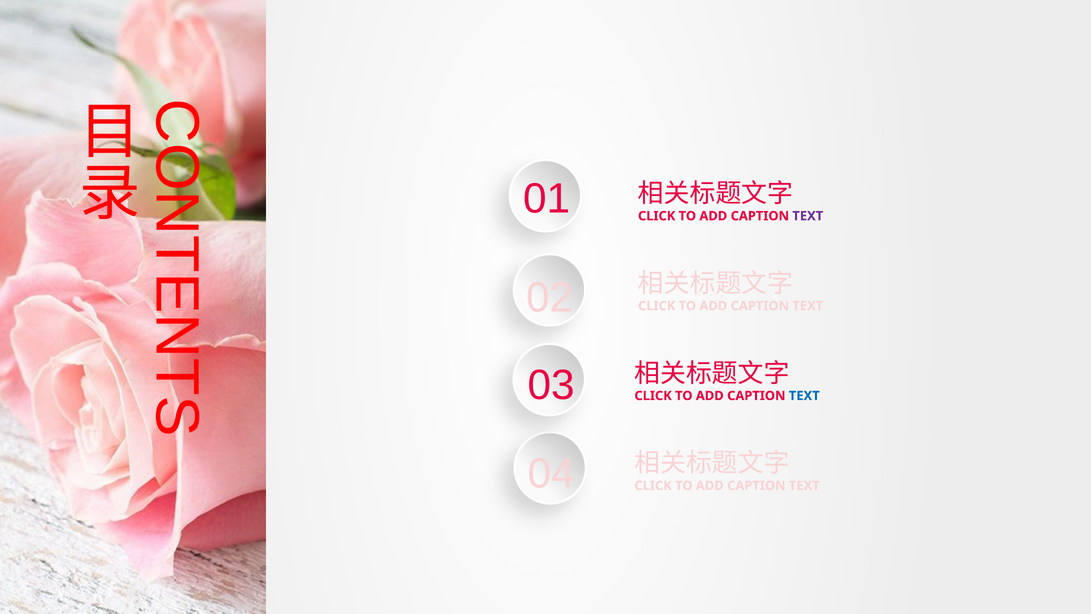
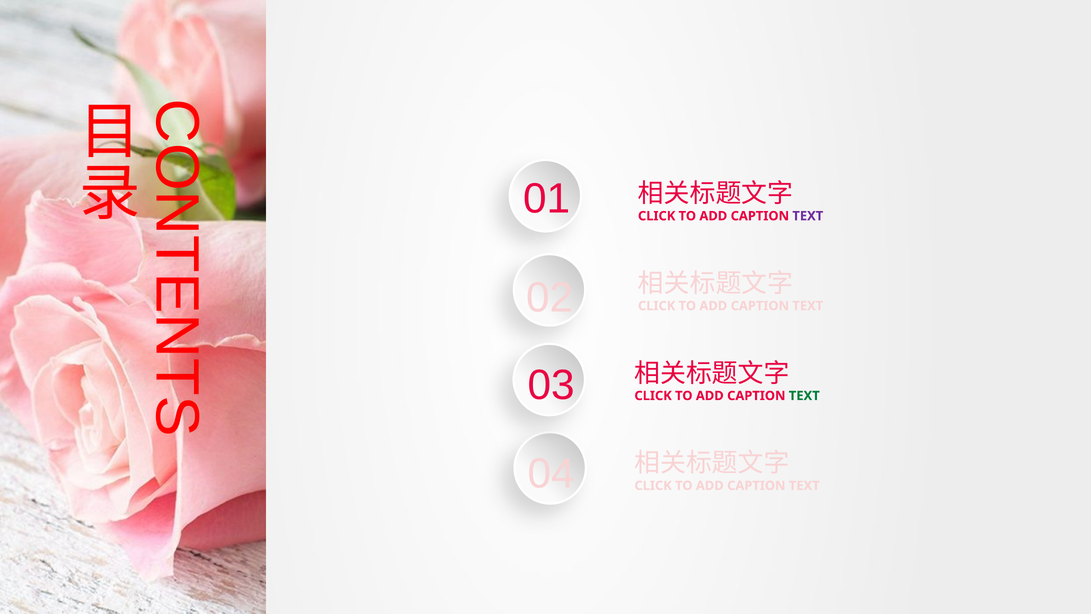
TEXT colour: blue -> green (804, 396)
